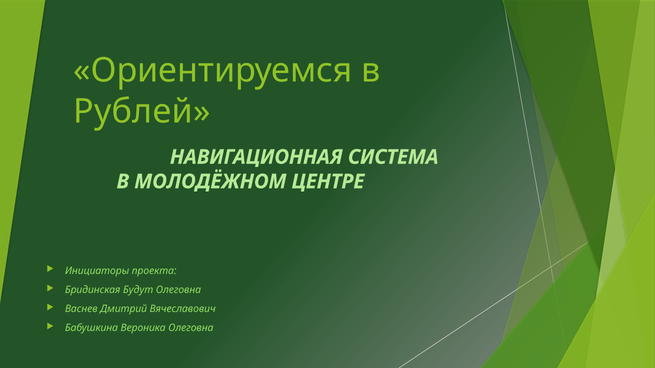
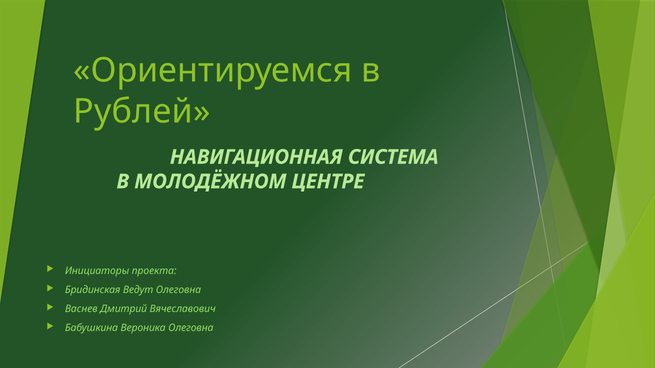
Будут: Будут -> Ведут (138, 290)
